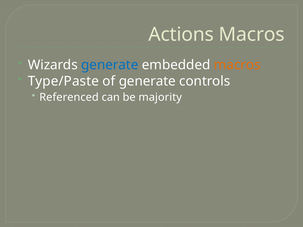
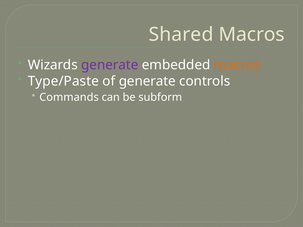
Actions: Actions -> Shared (181, 35)
generate colour: blue -> purple (110, 65)
Referenced: Referenced -> Commands (69, 97)
majority: majority -> subform (160, 97)
